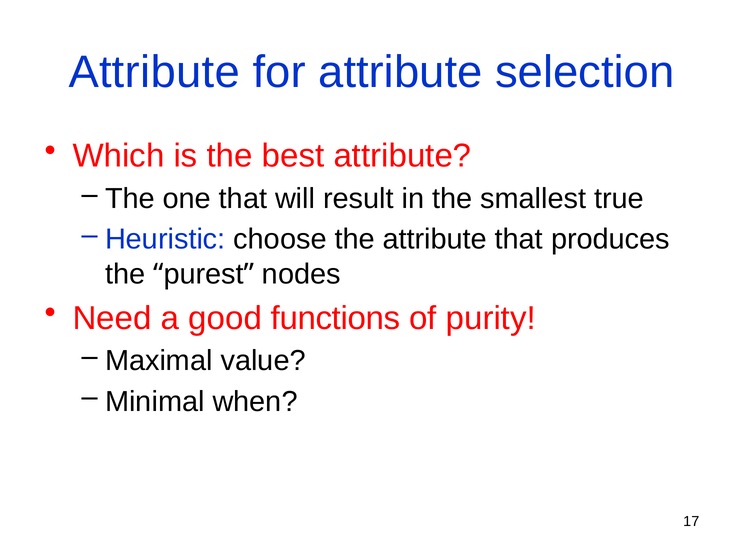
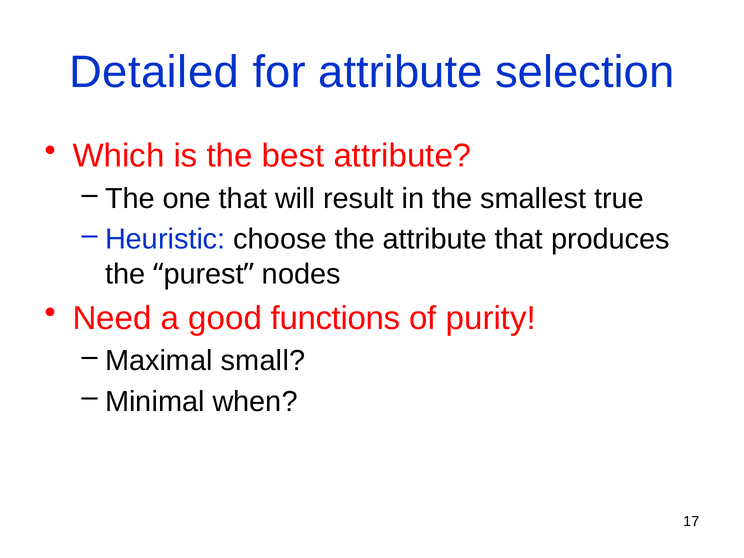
Attribute: Attribute -> Detailed (154, 72)
value: value -> small (263, 361)
